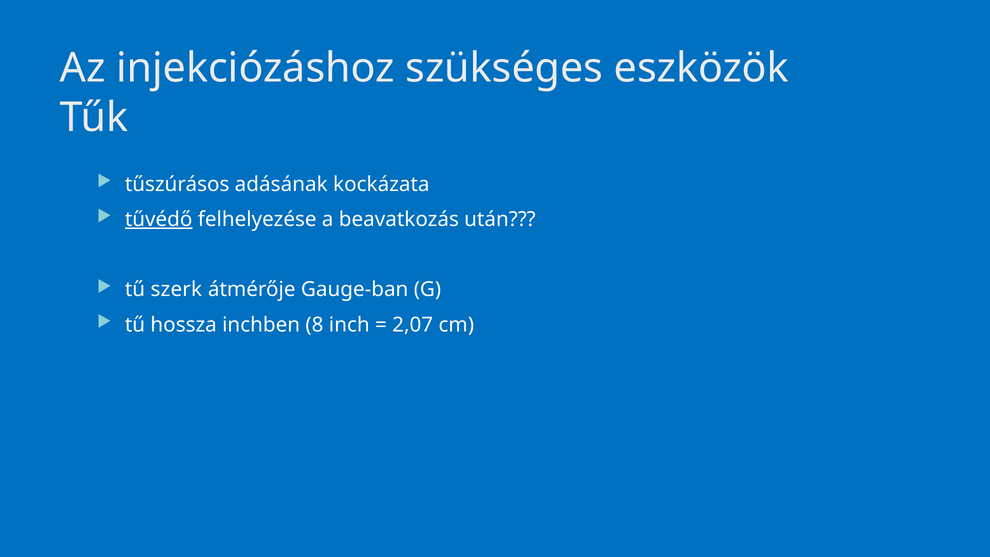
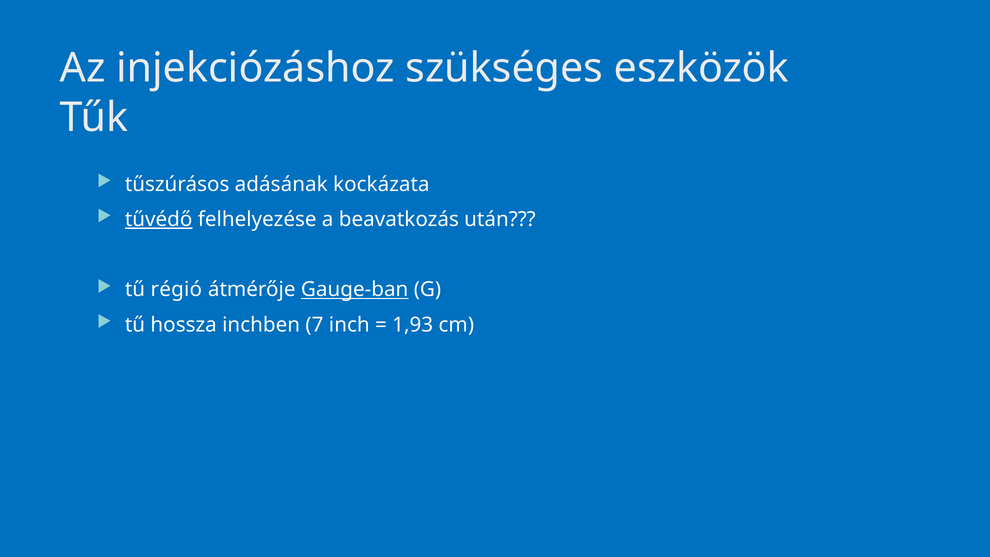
szerk: szerk -> régió (176, 290)
Gauge-ban underline: none -> present (355, 290)
8: 8 -> 7 (314, 325)
2,07: 2,07 -> 1,93 (413, 325)
